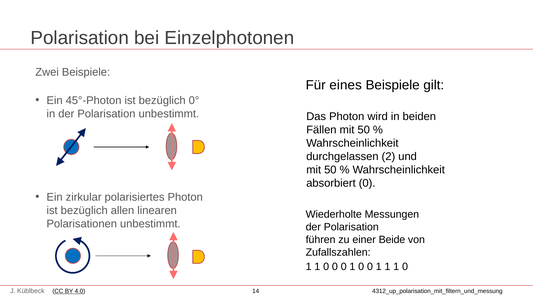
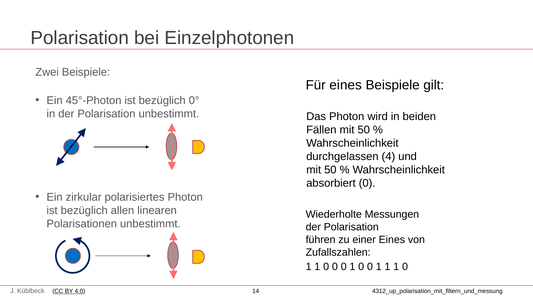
2: 2 -> 4 (388, 156)
einer Beide: Beide -> Eines (392, 239)
